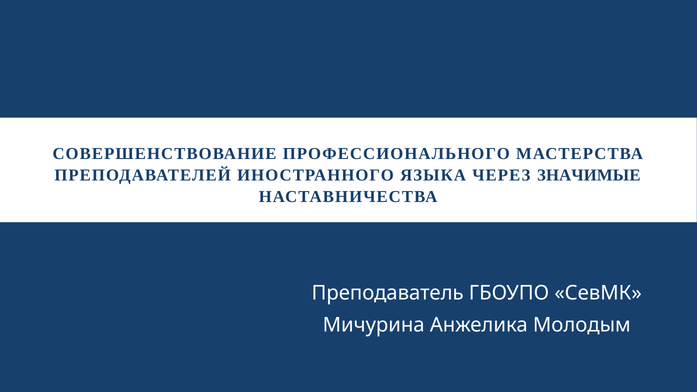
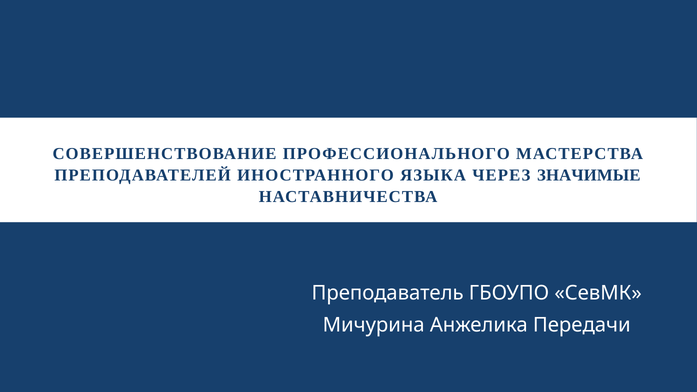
Молодым: Молодым -> Передачи (582, 325)
